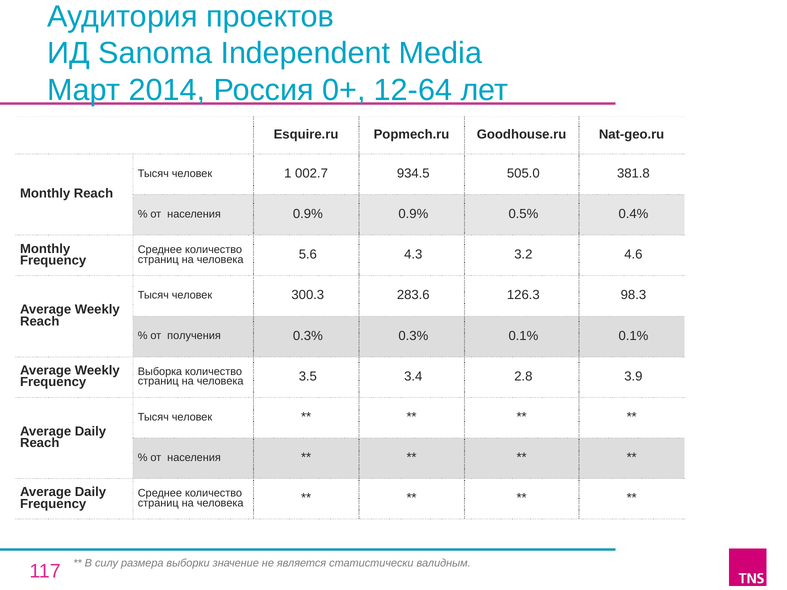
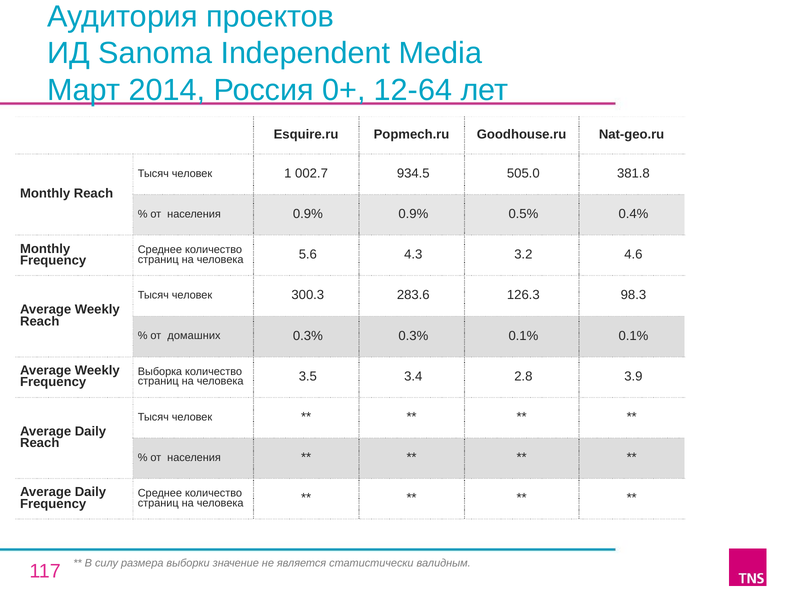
получения: получения -> домашних (194, 336)
